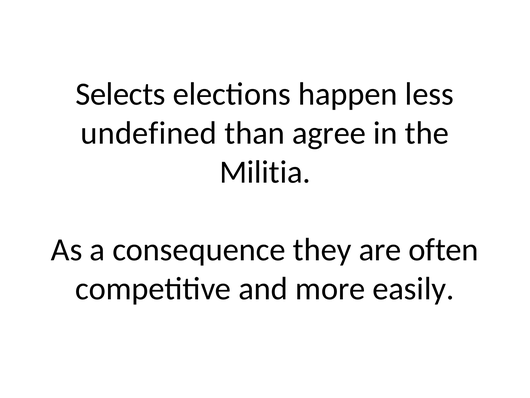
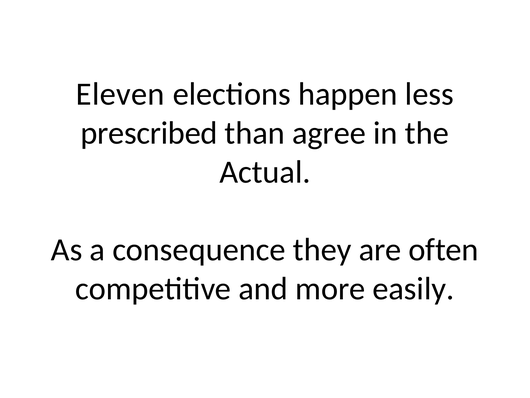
Selects: Selects -> Eleven (120, 94)
undefined: undefined -> prescribed (149, 133)
Militia: Militia -> Actual (265, 172)
